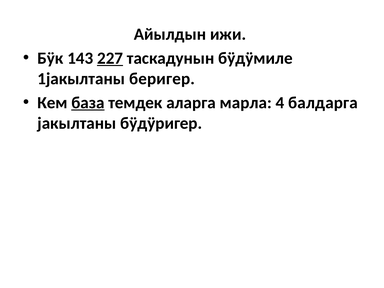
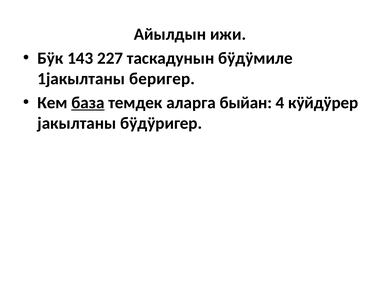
227 underline: present -> none (110, 58)
марла: марла -> быйан (246, 103)
балдарга: балдарга -> кÿйдÿрер (323, 103)
